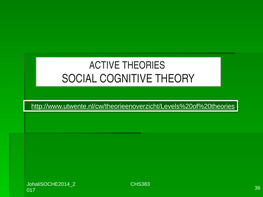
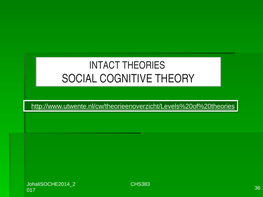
ACTIVE: ACTIVE -> INTACT (105, 66)
